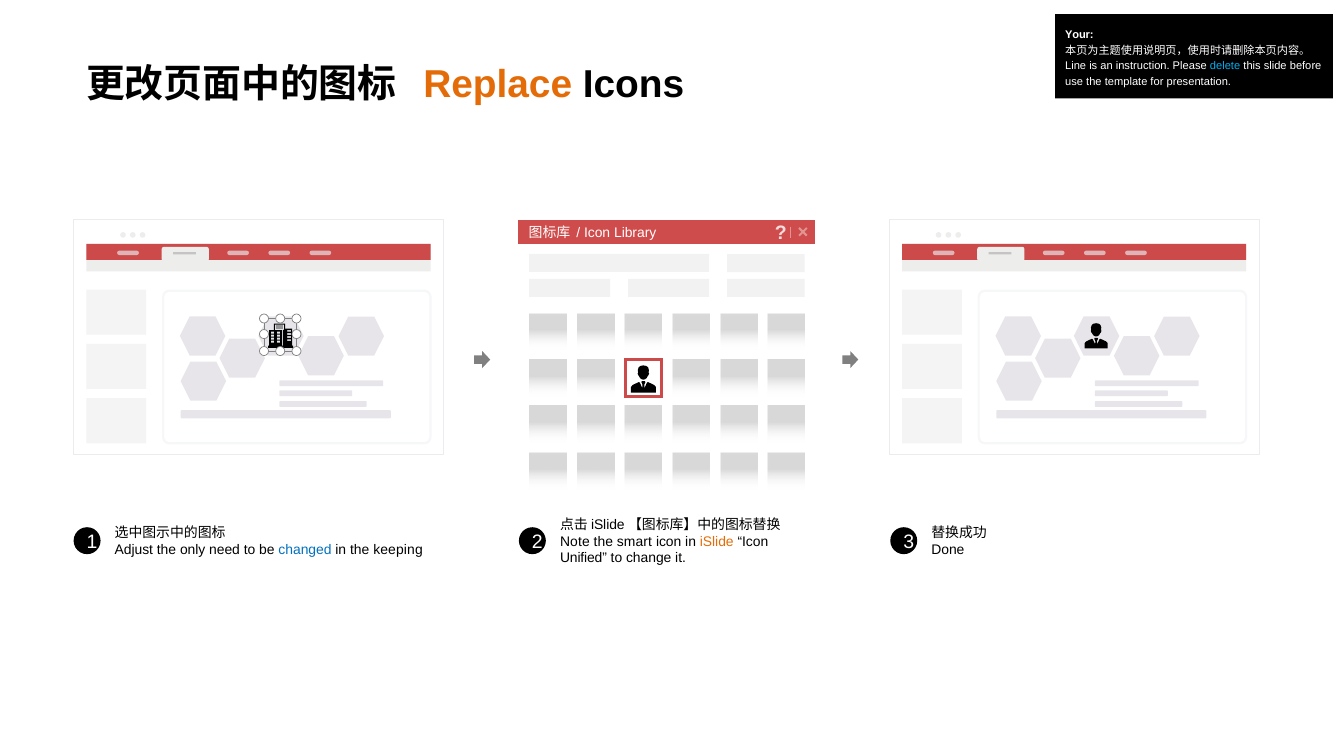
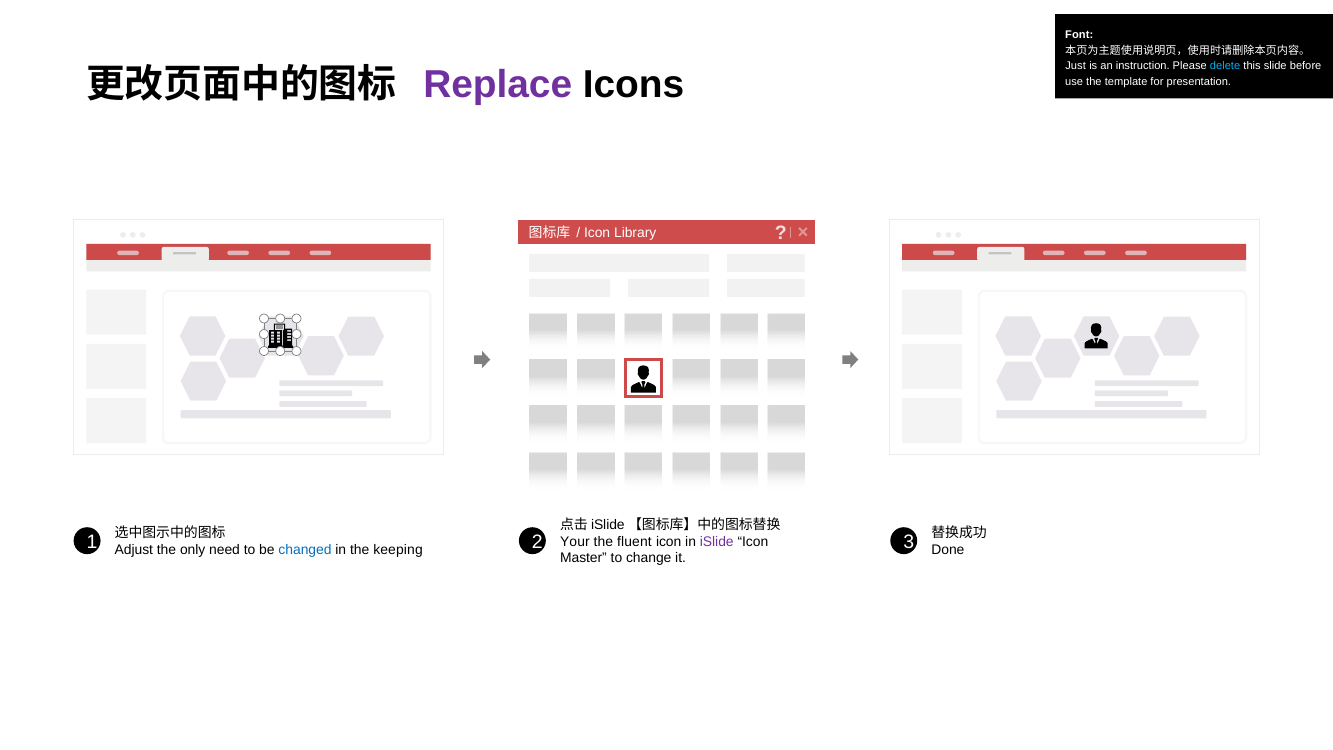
Your: Your -> Font (1079, 34)
Line: Line -> Just (1076, 66)
Replace colour: orange -> purple (498, 85)
Note: Note -> Your (575, 542)
smart: smart -> fluent (634, 542)
iSlide colour: orange -> purple (717, 542)
Unified: Unified -> Master (583, 558)
